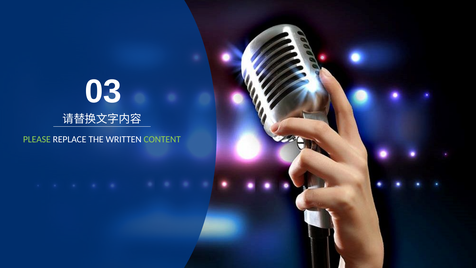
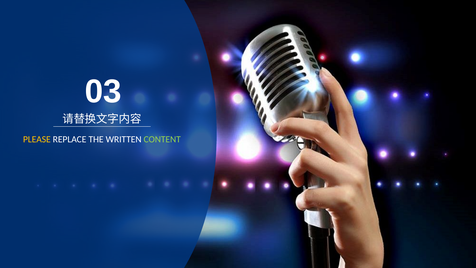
PLEASE colour: light green -> yellow (37, 139)
